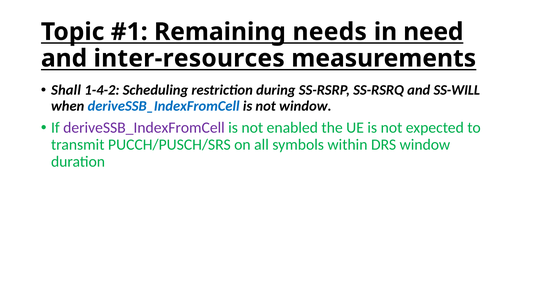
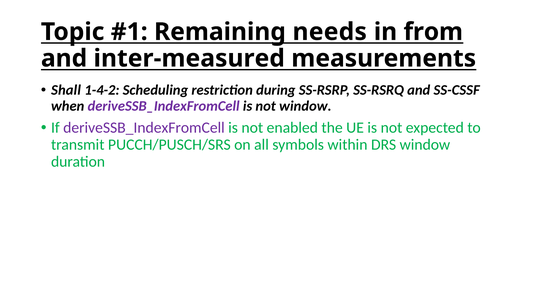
need: need -> from (433, 32)
inter-resources: inter-resources -> inter-measured (189, 58)
SS-WILL: SS-WILL -> SS-CSSF (457, 90)
deriveSSB_IndexFromCell colour: blue -> purple (164, 106)
